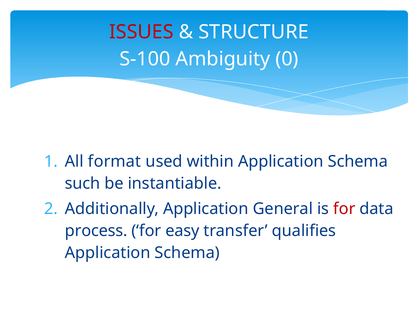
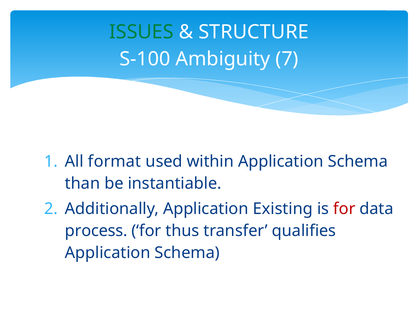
ISSUES colour: red -> green (141, 32)
0: 0 -> 7 (287, 59)
such: such -> than (83, 184)
General: General -> Existing (283, 209)
easy: easy -> thus (182, 231)
